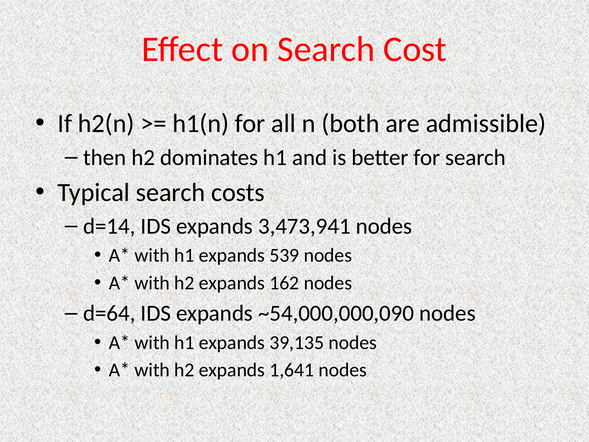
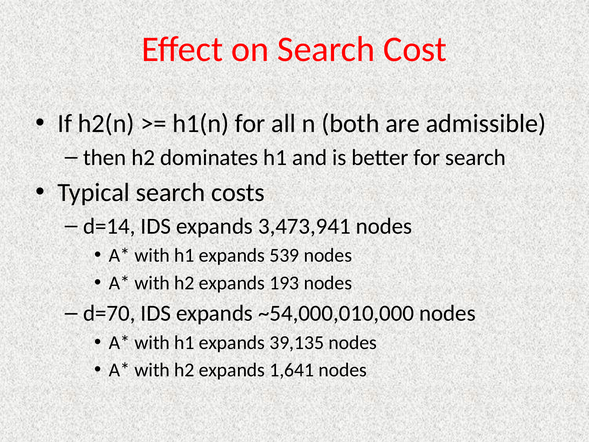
162: 162 -> 193 (284, 283)
d=64: d=64 -> d=70 (109, 313)
~54,000,000,090: ~54,000,000,090 -> ~54,000,010,000 (336, 313)
